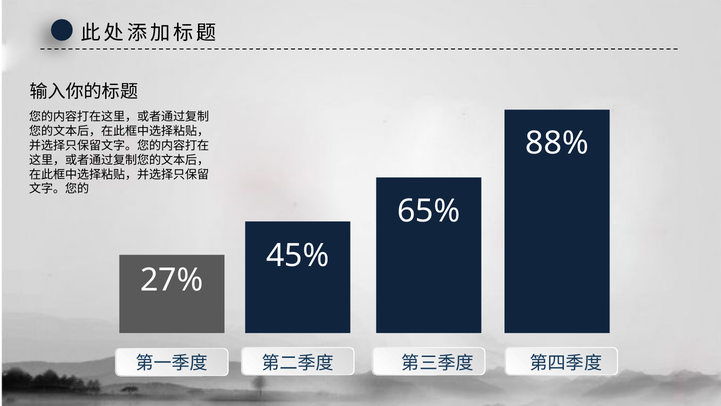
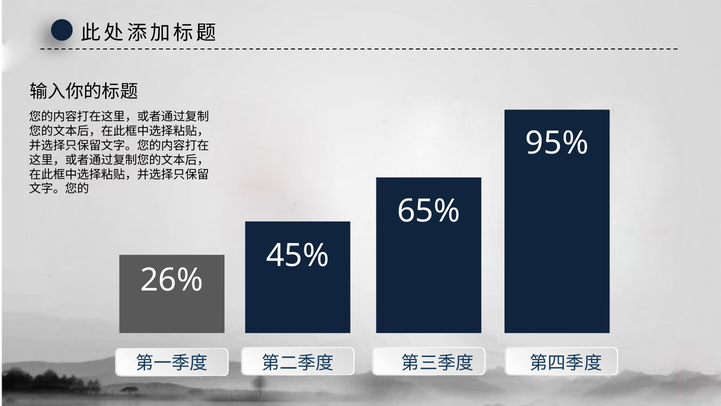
88%: 88% -> 95% (557, 143)
27%: 27% -> 26% (172, 280)
